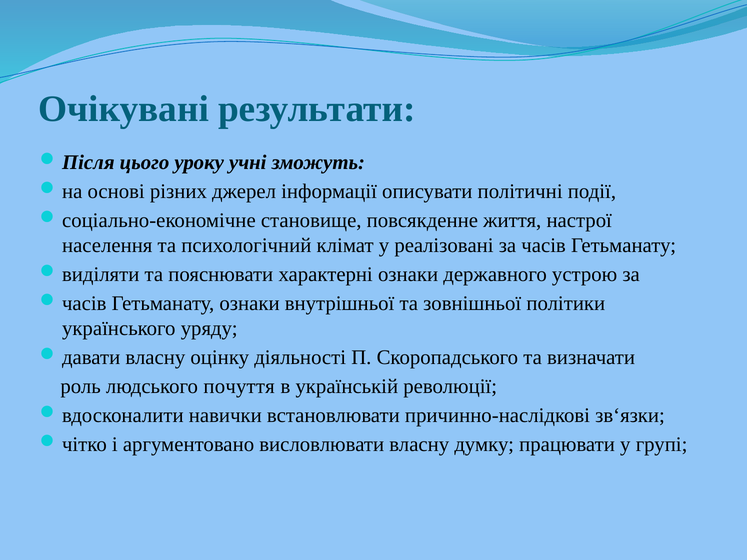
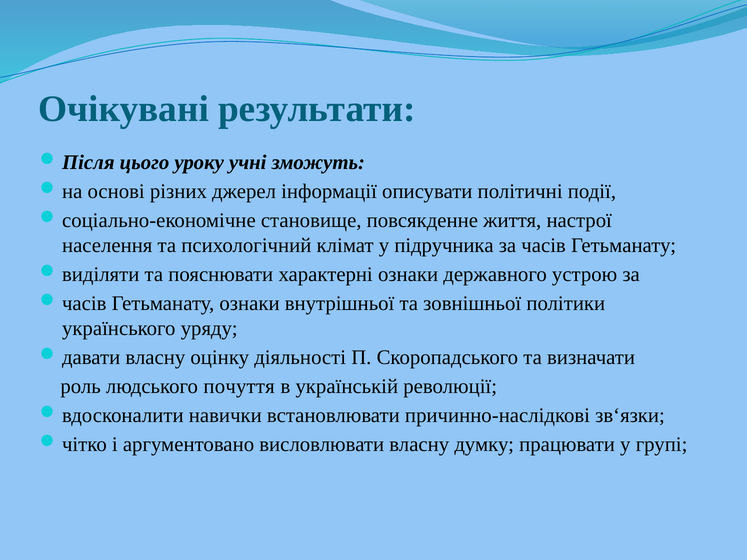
реалізовані: реалізовані -> підручника (444, 245)
